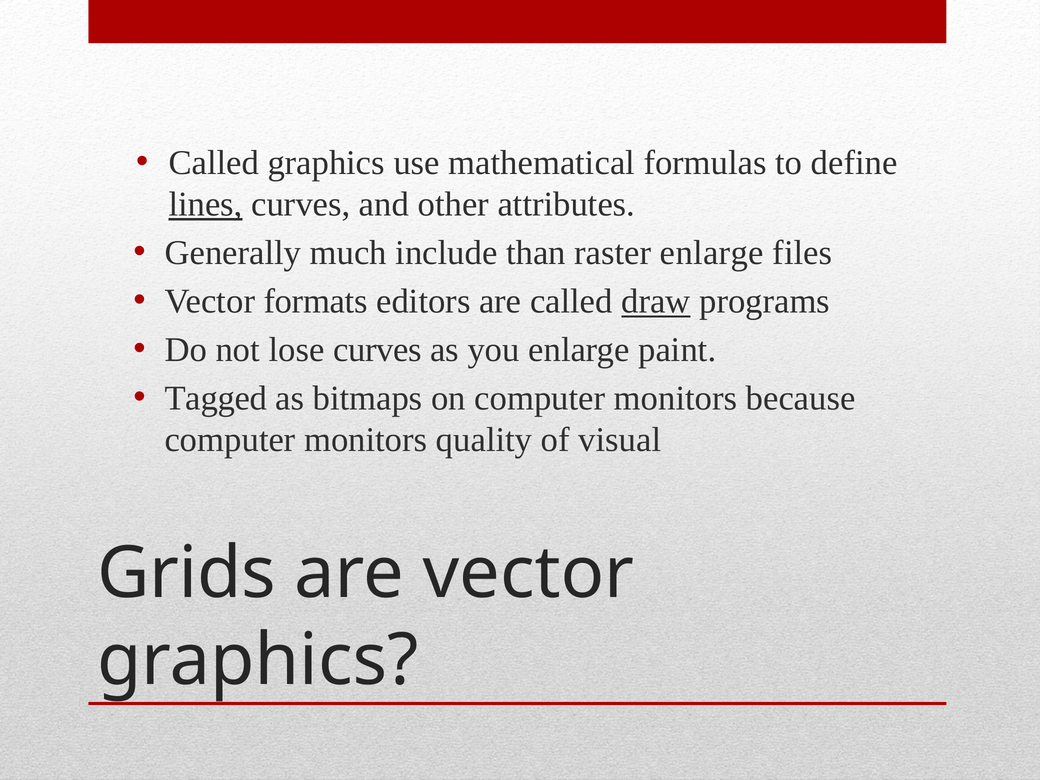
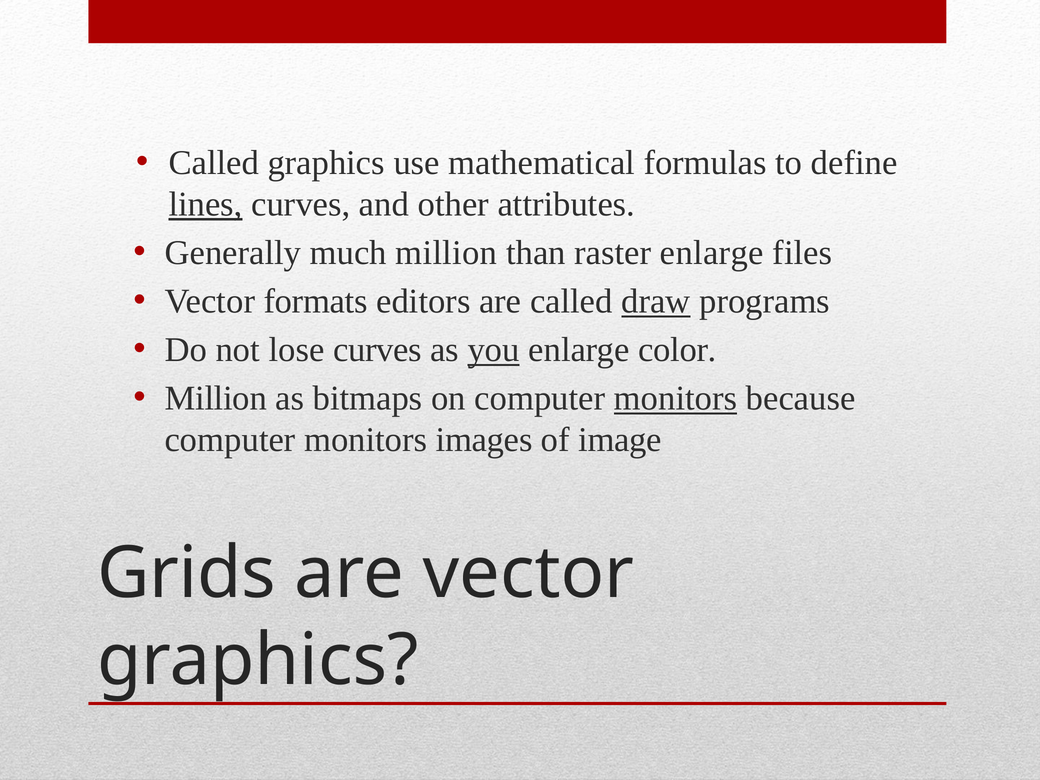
much include: include -> million (446, 253)
you underline: none -> present (494, 350)
paint: paint -> color (677, 350)
Tagged: Tagged -> Million (216, 398)
monitors underline: none -> present (676, 398)
quality: quality -> images (484, 440)
visual: visual -> image (620, 440)
